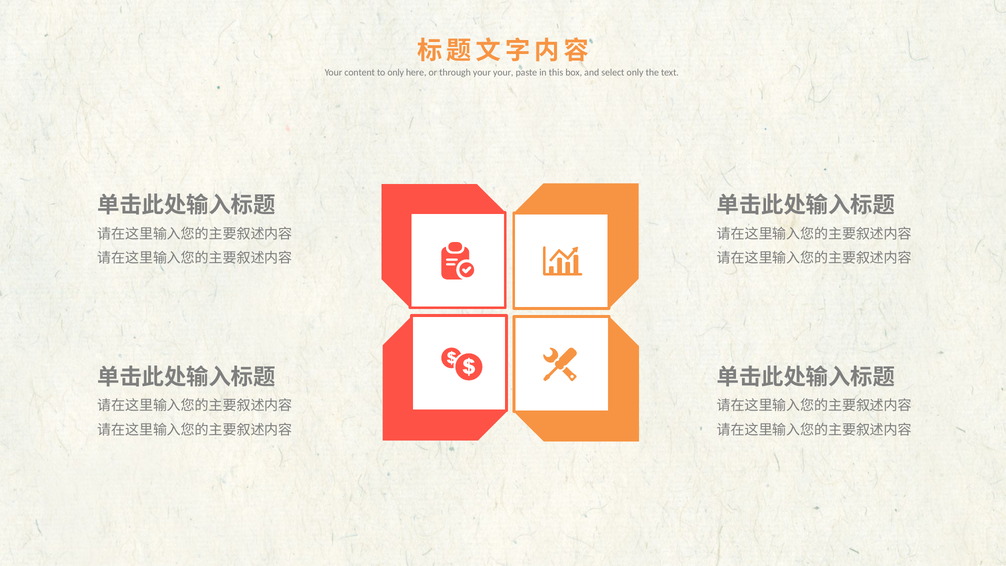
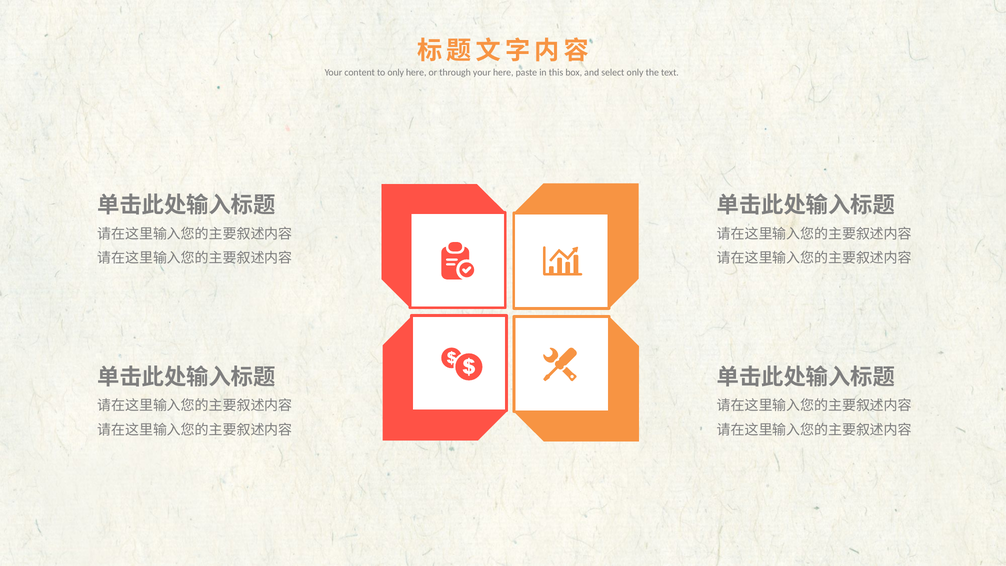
your your: your -> here (503, 73)
